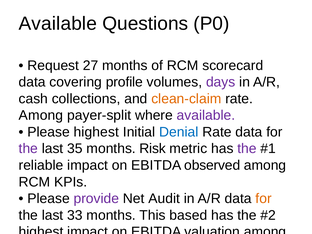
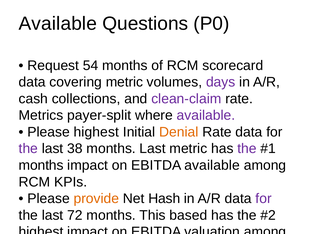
27: 27 -> 54 (91, 65)
covering profile: profile -> metric (124, 82)
clean-claim colour: orange -> purple (186, 99)
Among: Among -> Metrics (41, 115)
Denial colour: blue -> orange (179, 132)
35: 35 -> 38 (75, 149)
months Risk: Risk -> Last (153, 149)
reliable: reliable -> months (41, 165)
EBITDA observed: observed -> available (212, 165)
provide colour: purple -> orange (96, 199)
Audit: Audit -> Hash (164, 199)
for colour: orange -> purple (264, 199)
33: 33 -> 72 (75, 215)
